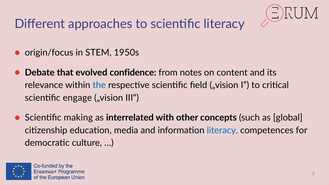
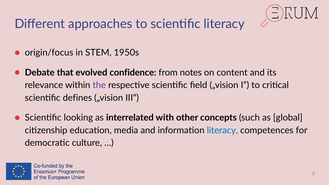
the colour: blue -> purple (99, 85)
engage: engage -> defines (77, 98)
making: making -> looking (78, 118)
